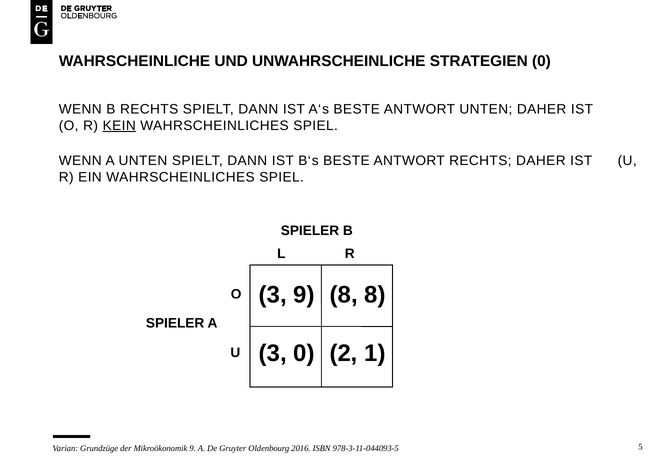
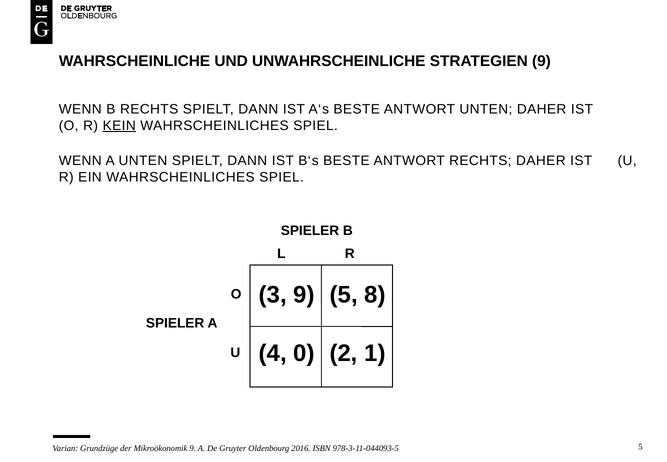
STRATEGIEN 0: 0 -> 9 (541, 61)
8: 8 -> 5 (344, 295)
3: 3 -> 4 (273, 353)
